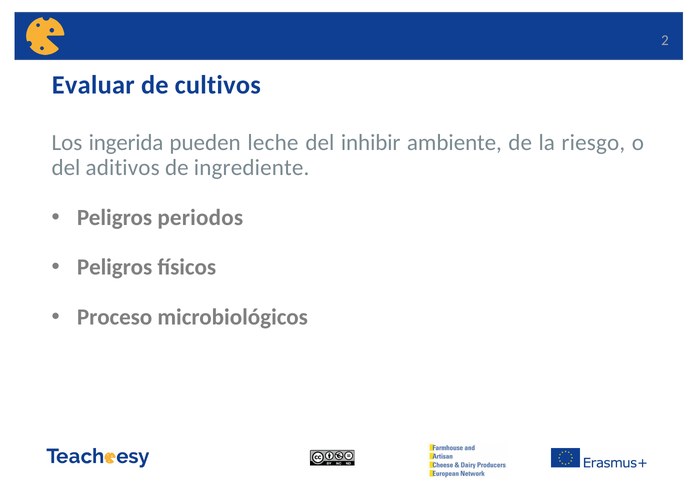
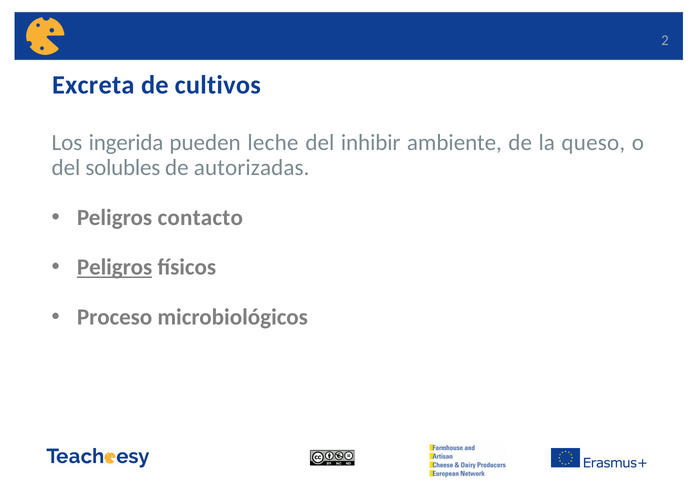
Evaluar: Evaluar -> Excreta (93, 85)
riesgo: riesgo -> queso (593, 143)
aditivos: aditivos -> solubles (123, 168)
ingrediente: ingrediente -> autorizadas (252, 168)
periodos: periodos -> contacto (200, 217)
Peligros underline: none -> present (115, 267)
